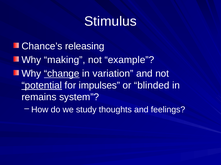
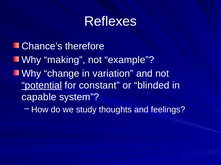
Stimulus: Stimulus -> Reflexes (110, 21)
releasing: releasing -> therefore (85, 46)
change underline: present -> none (62, 74)
impulses: impulses -> constant (99, 86)
remains: remains -> capable (39, 97)
